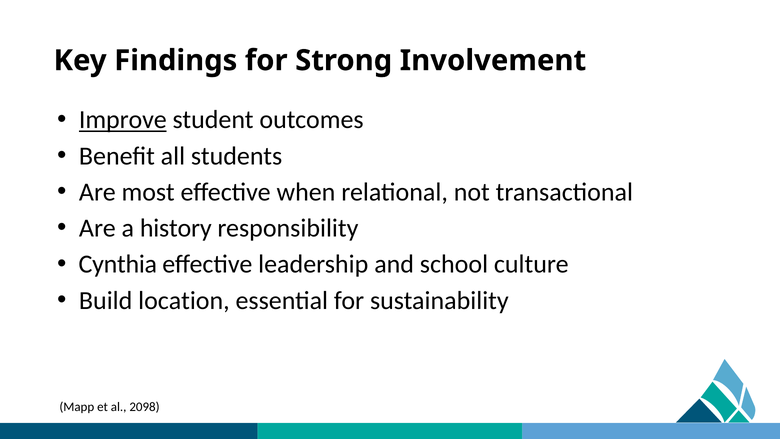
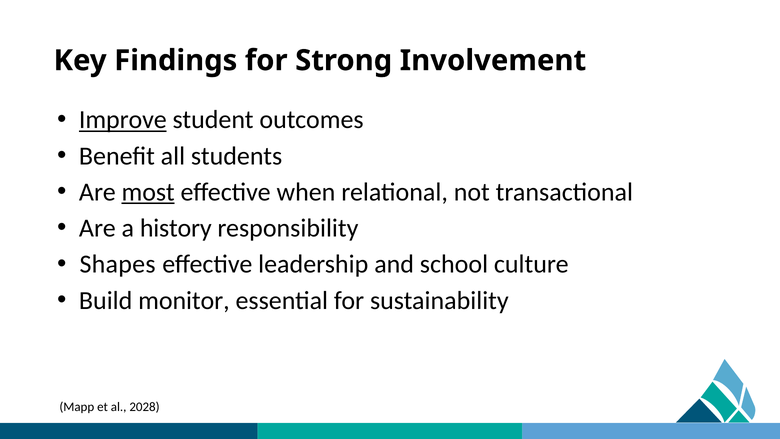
most underline: none -> present (148, 192)
Cynthia: Cynthia -> Shapes (118, 264)
location: location -> monitor (184, 300)
2098: 2098 -> 2028 (144, 406)
